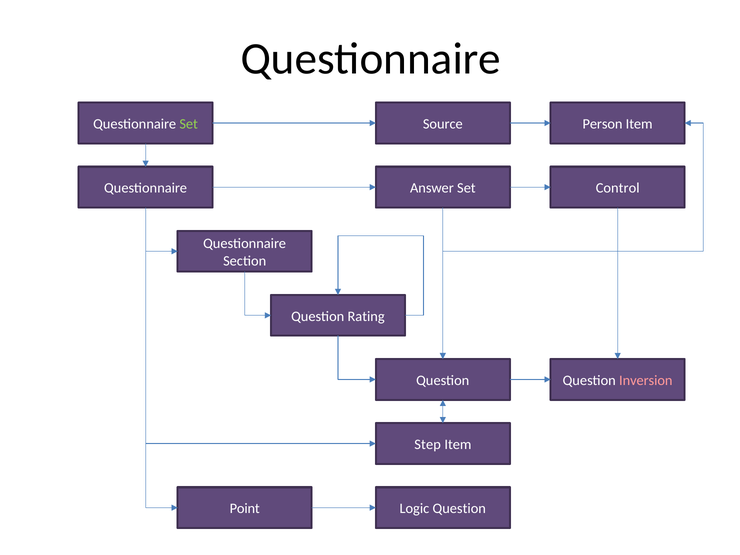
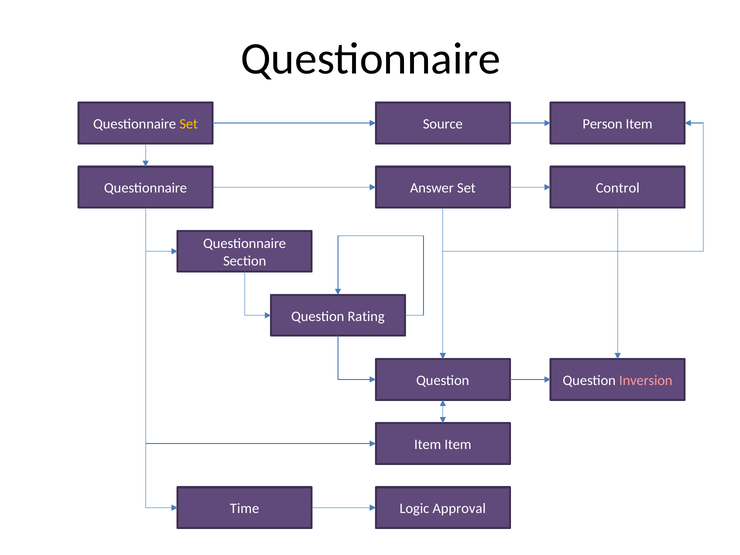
Set colour: light green -> yellow (189, 124)
Step: Step -> Item (428, 445)
Point: Point -> Time (245, 509)
Logic Question: Question -> Approval (459, 509)
